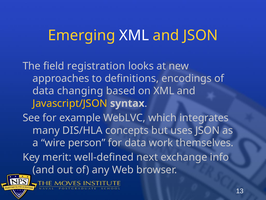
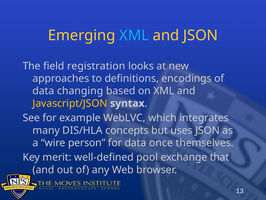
XML colour: white -> light blue (134, 35)
work: work -> once (161, 142)
next: next -> pool (147, 157)
info: info -> that (220, 157)
